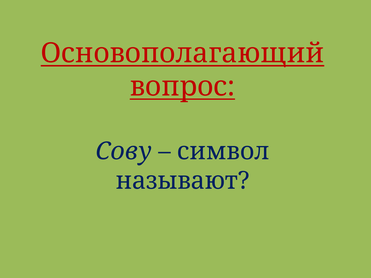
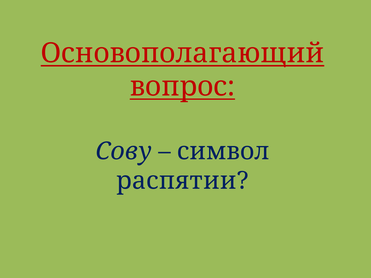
называют: называют -> распятии (182, 181)
